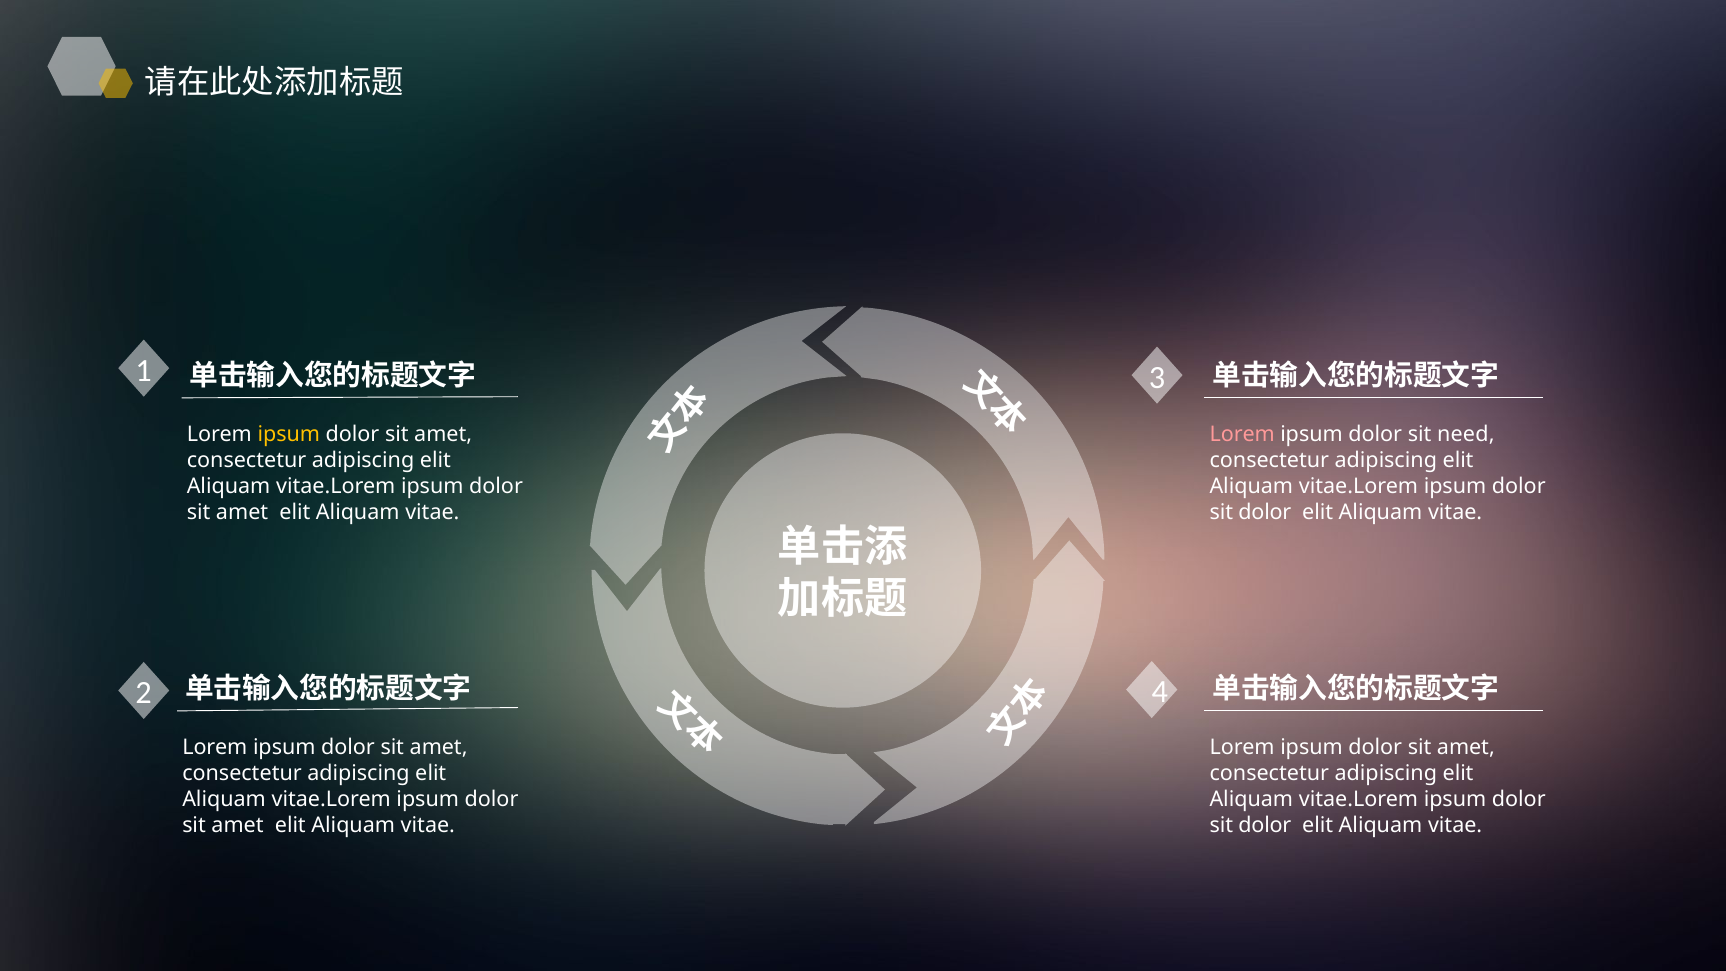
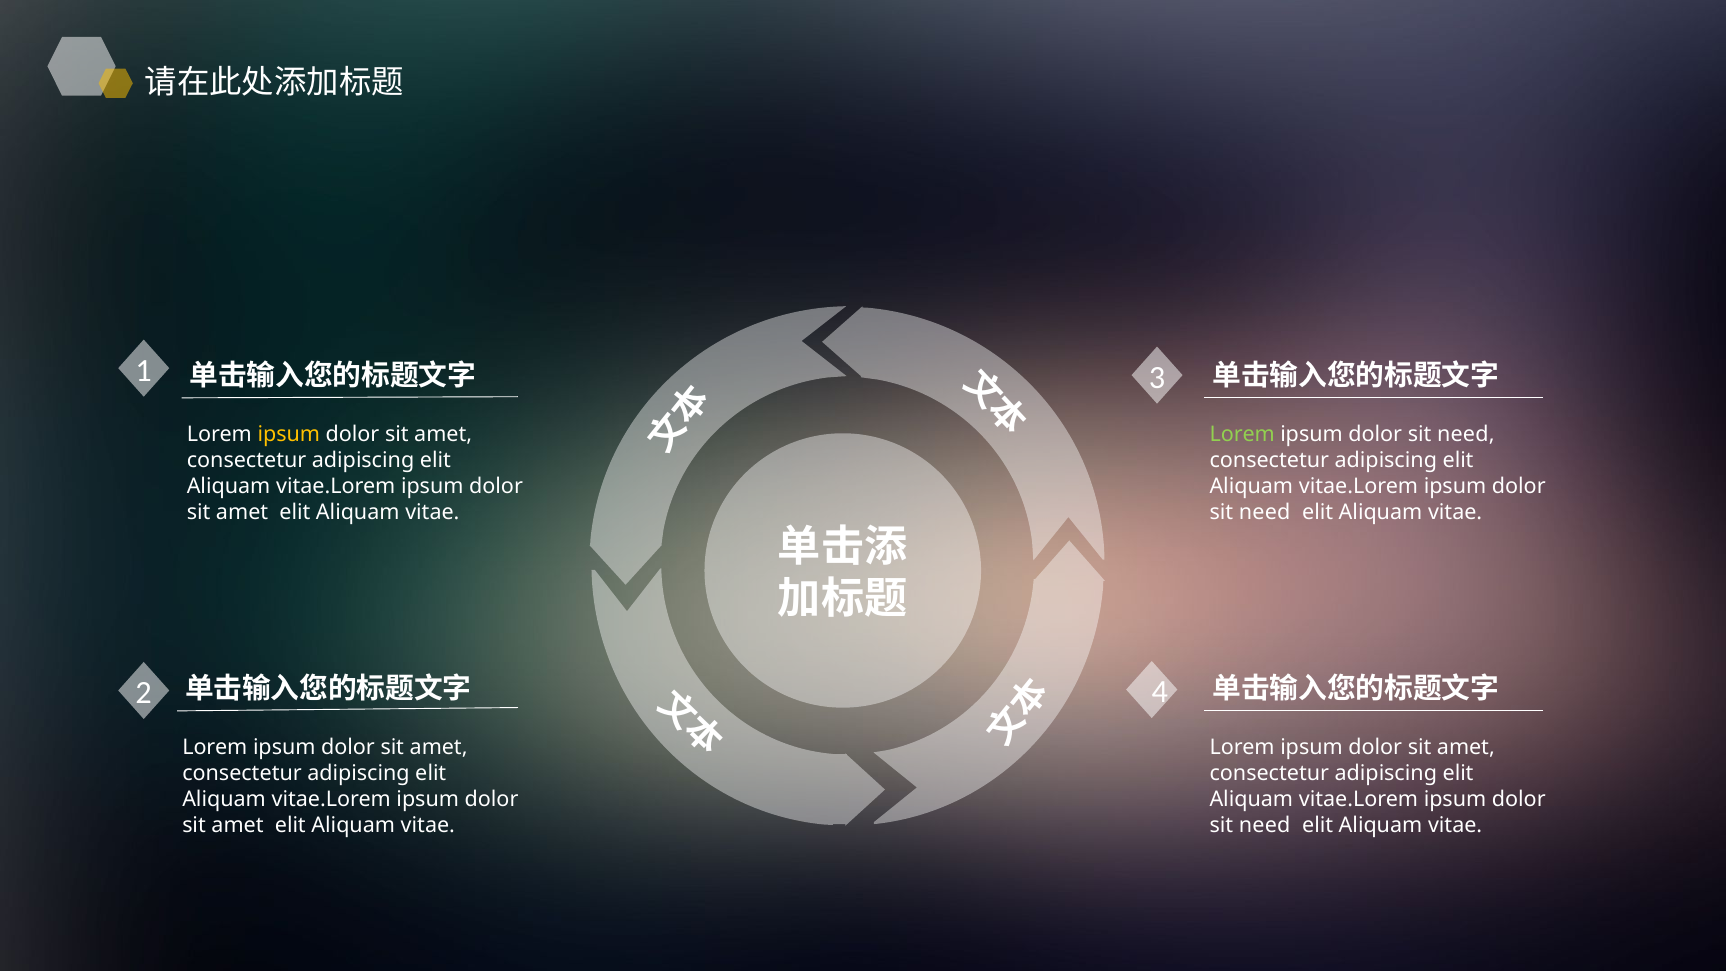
Lorem colour: pink -> light green (1242, 434)
dolor: dolor -> need (1265, 512)
dolor: dolor -> need (1265, 825)
